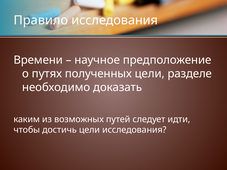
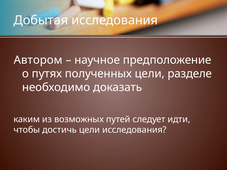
Правило: Правило -> Добытая (41, 20)
Времени: Времени -> Автором (38, 60)
